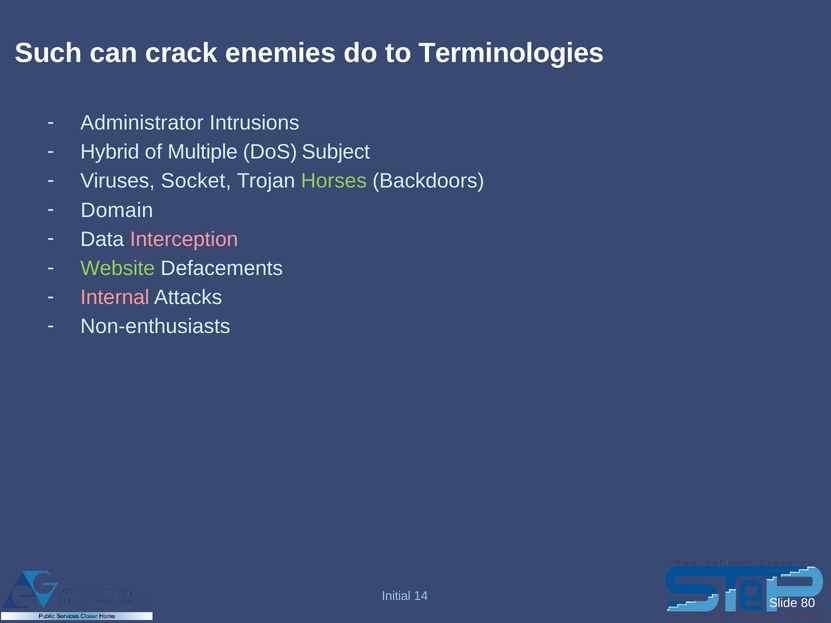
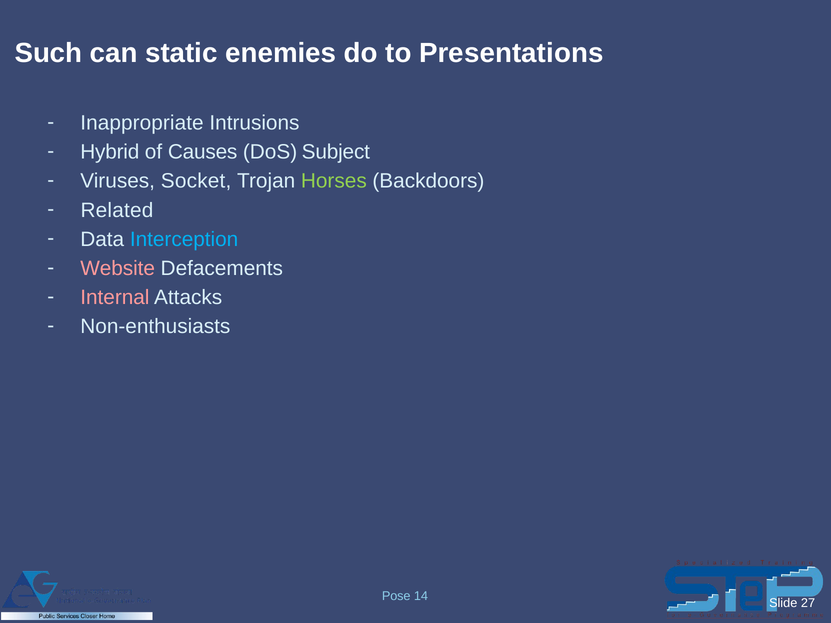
crack: crack -> static (181, 53)
Terminologies: Terminologies -> Presentations (511, 53)
Administrator: Administrator -> Inappropriate (142, 123)
Multiple: Multiple -> Causes (203, 152)
Domain: Domain -> Related (117, 210)
Interception colour: pink -> light blue (184, 239)
Website colour: light green -> pink (118, 268)
Initial: Initial -> Pose (396, 596)
80: 80 -> 27 (808, 603)
